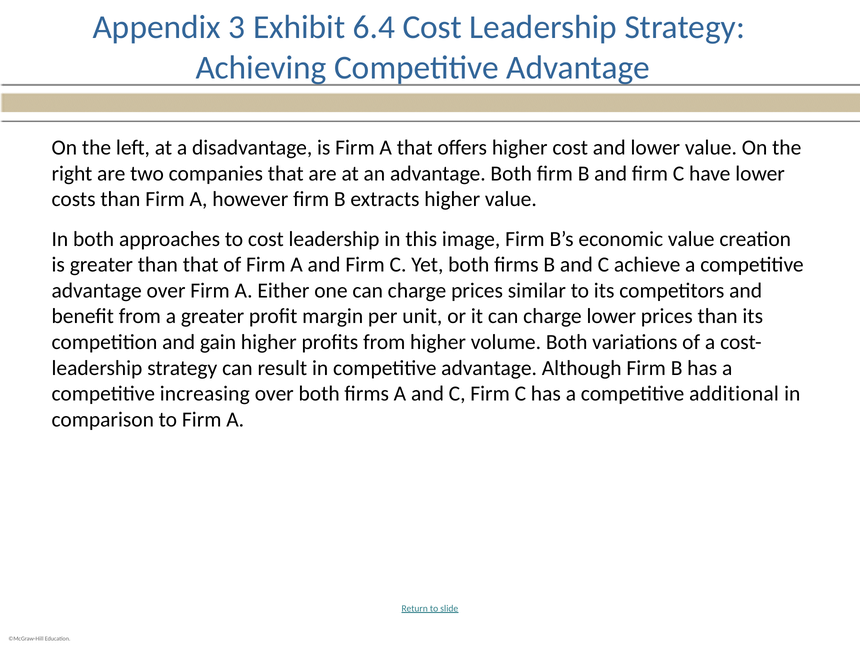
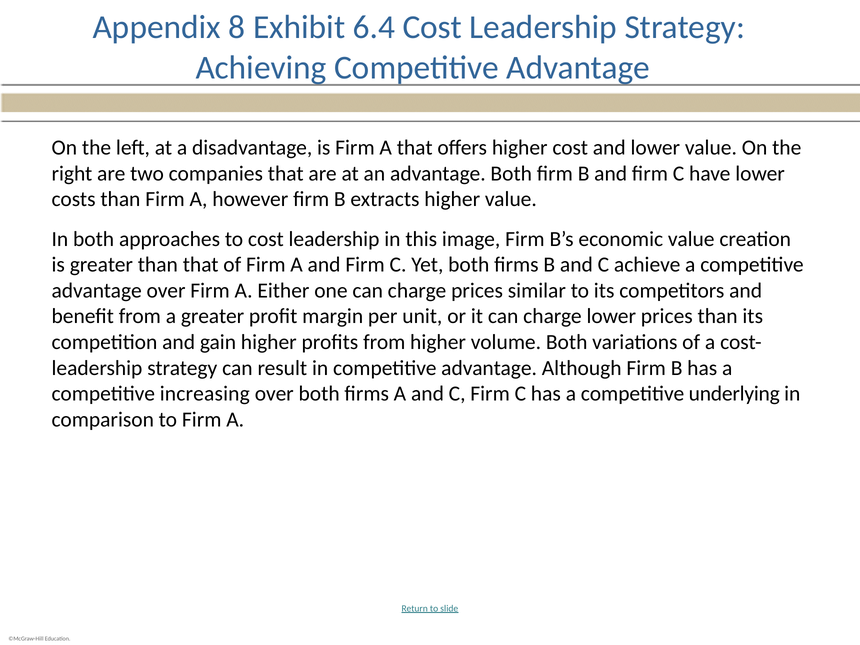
3: 3 -> 8 (237, 27)
additional: additional -> underlying (734, 394)
